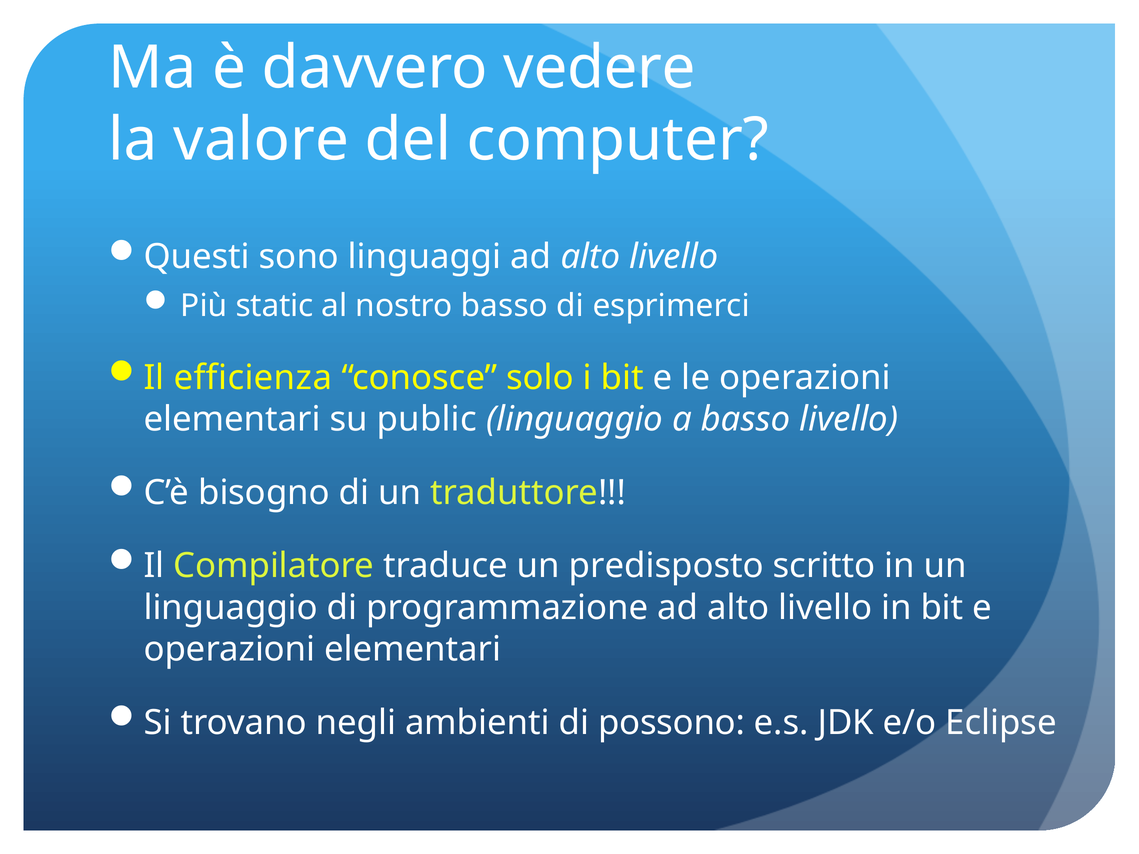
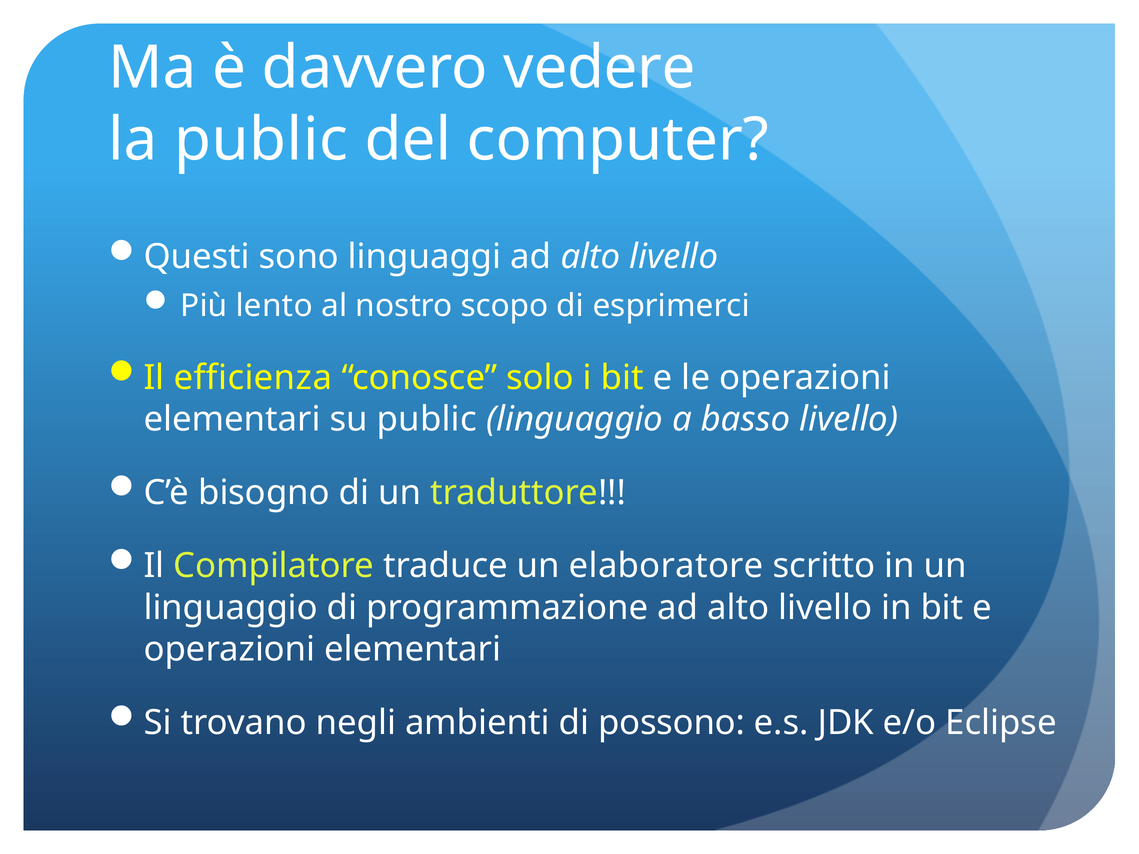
la valore: valore -> public (261, 140)
static: static -> lento (274, 306)
nostro basso: basso -> scopo (505, 306)
predisposto: predisposto -> elaboratore (666, 566)
